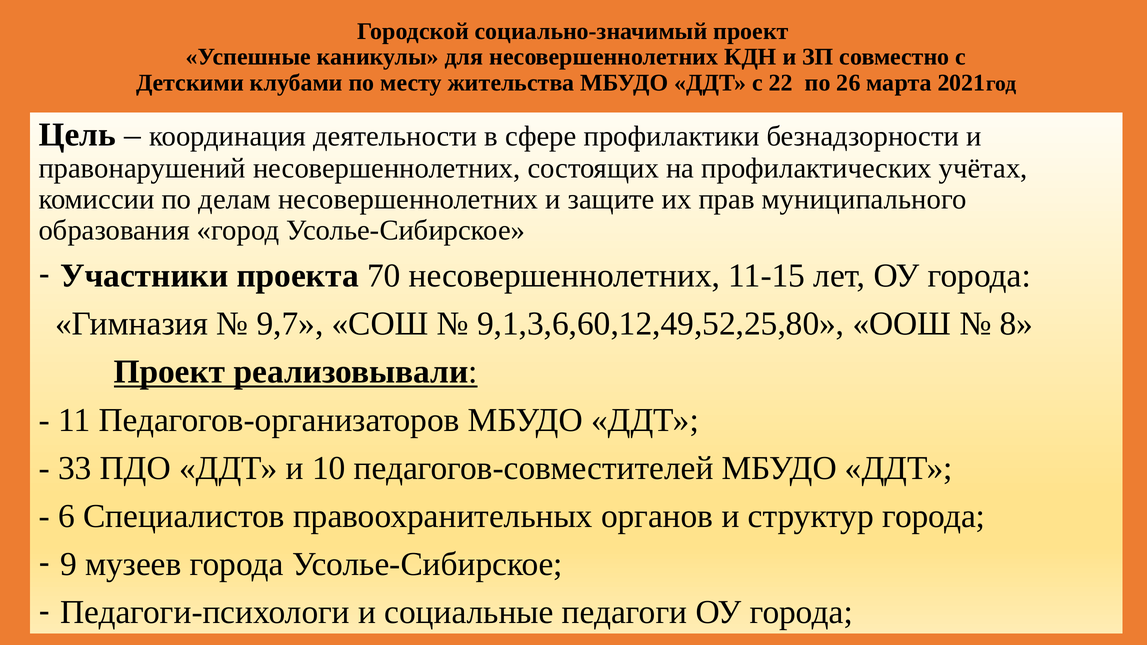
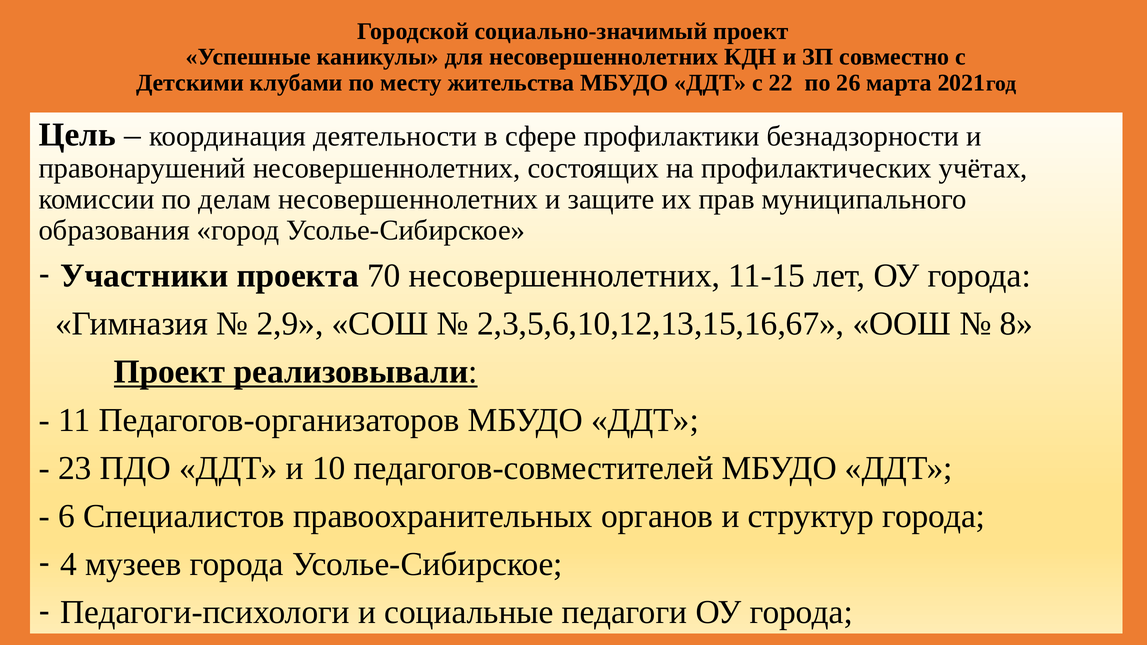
9,7: 9,7 -> 2,9 (290, 324)
9,1,3,6,60,12,49,52,25,80: 9,1,3,6,60,12,49,52,25,80 -> 2,3,5,6,10,12,13,15,16,67 (661, 324)
33: 33 -> 23 (75, 468)
9: 9 -> 4 (69, 564)
